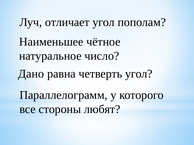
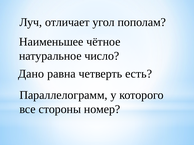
четверть угол: угол -> есть (139, 74)
любят: любят -> номер (102, 110)
